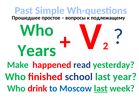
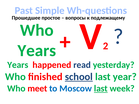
Make: Make -> Years (18, 65)
school underline: none -> present (79, 77)
drink: drink -> meet (37, 89)
